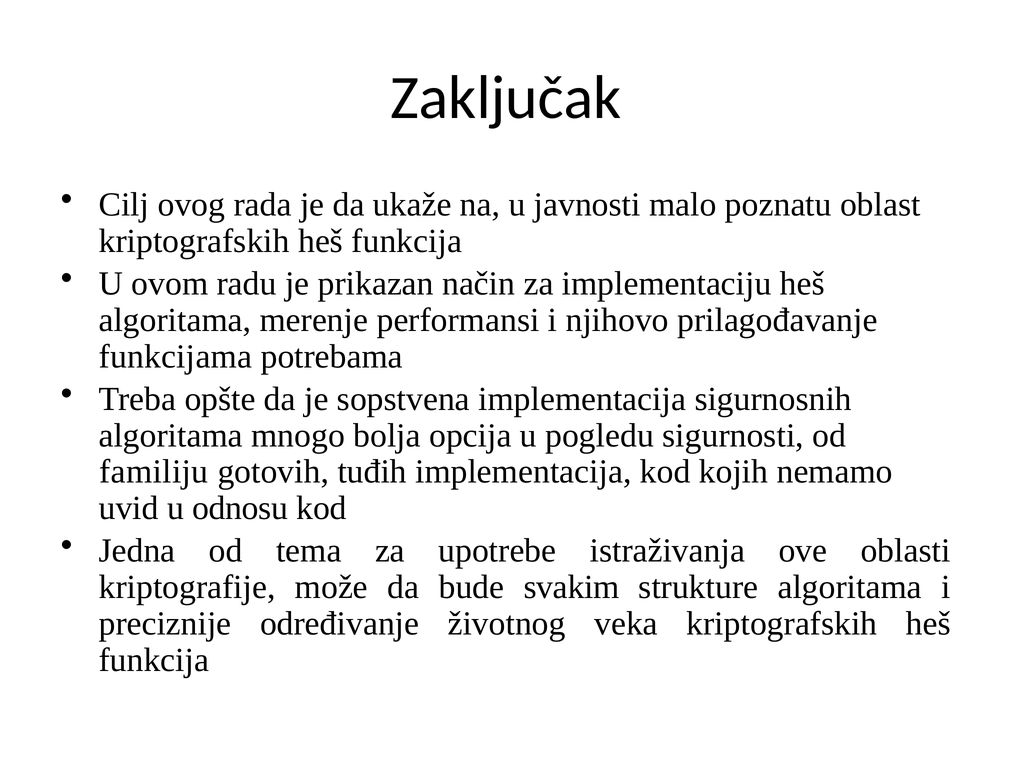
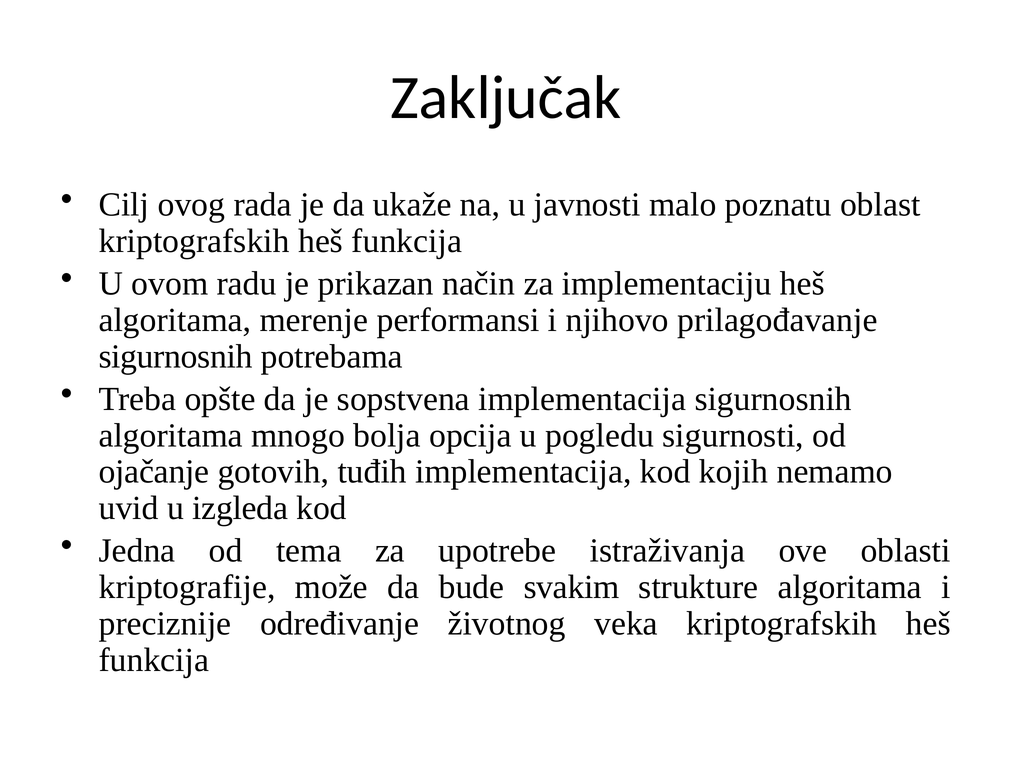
funkcijama: funkcijama -> sigurnosnih (176, 356)
familiju: familiju -> ojačanje (154, 472)
odnosu: odnosu -> izgleda (240, 508)
